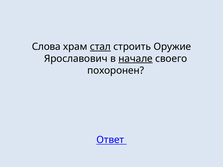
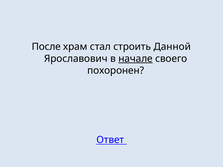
Слова: Слова -> После (46, 47)
стал underline: present -> none (100, 47)
Оружие: Оружие -> Данной (172, 47)
